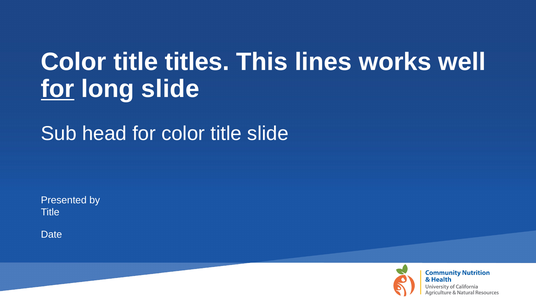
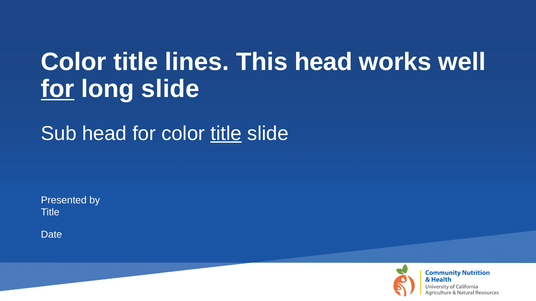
titles: titles -> lines (197, 62)
This lines: lines -> head (323, 62)
title underline: none -> present (226, 134)
